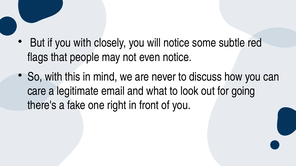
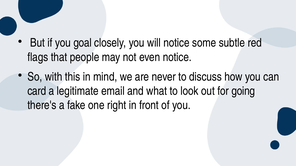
you with: with -> goal (83, 43)
care: care -> card (37, 91)
